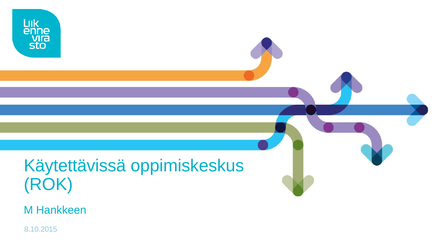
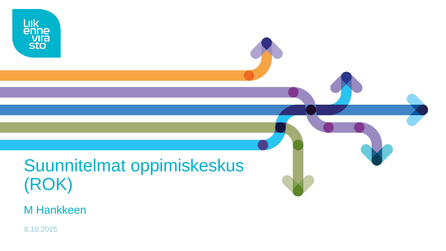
Käytettävissä: Käytettävissä -> Suunnitelmat (75, 166)
